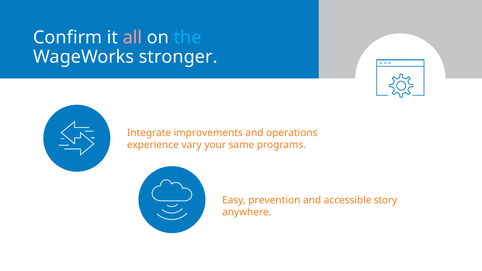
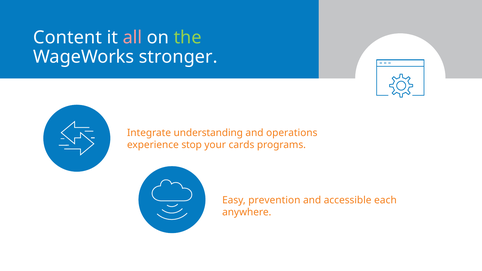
Confirm: Confirm -> Content (68, 37)
the colour: light blue -> light green (188, 37)
improvements: improvements -> understanding (208, 133)
vary: vary -> stop (192, 145)
same: same -> cards (241, 145)
story: story -> each (385, 200)
